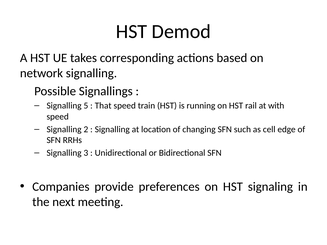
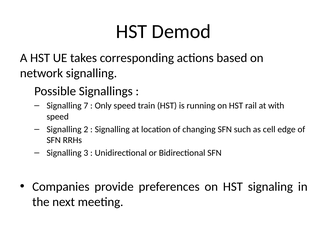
5: 5 -> 7 (86, 106)
That: That -> Only (103, 106)
